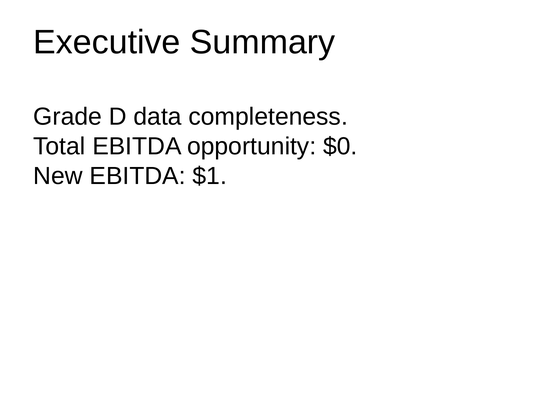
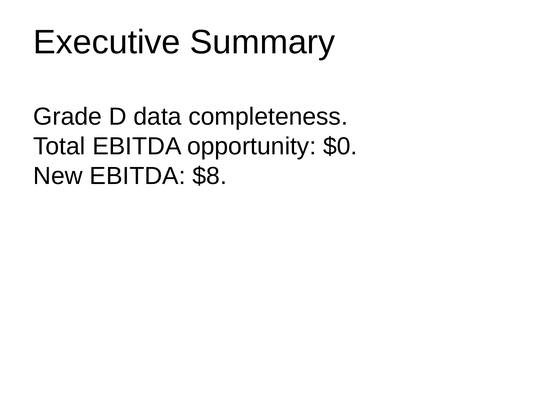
$1: $1 -> $8 (210, 176)
